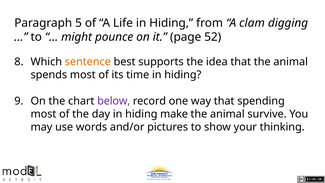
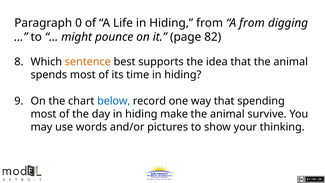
5: 5 -> 0 (79, 23)
A clam: clam -> from (252, 23)
52: 52 -> 82 (213, 37)
below colour: purple -> blue (114, 101)
